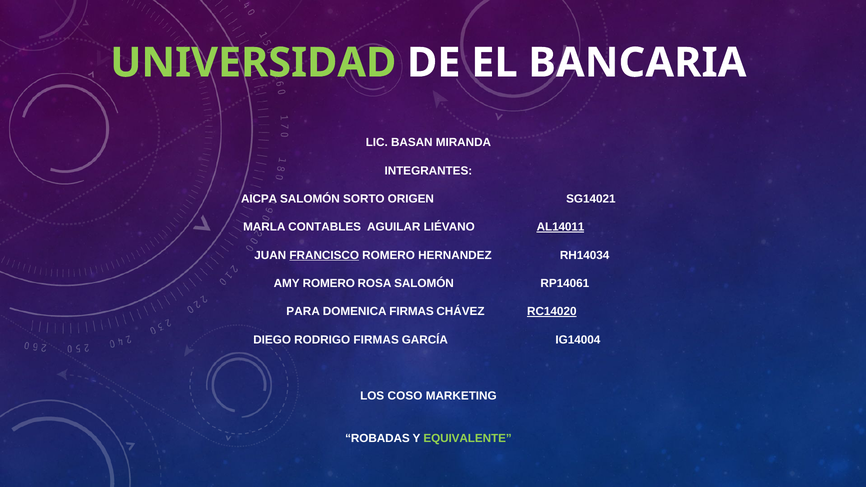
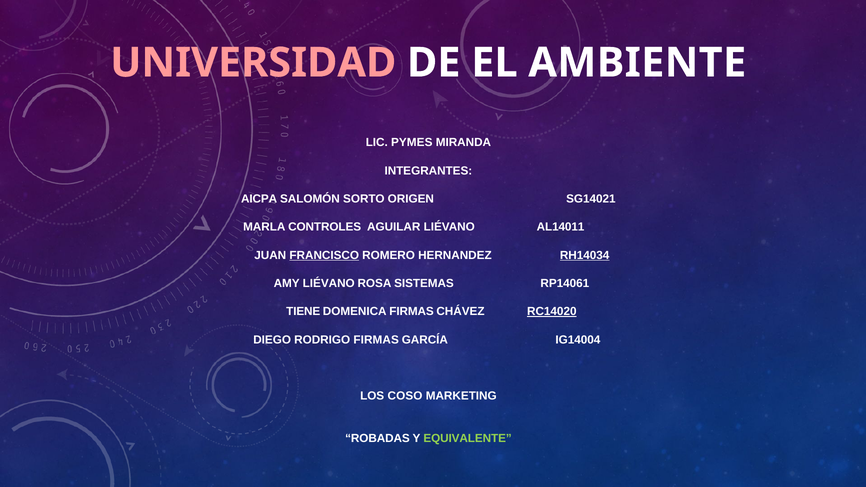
UNIVERSIDAD colour: light green -> pink (253, 63)
BANCARIA: BANCARIA -> AMBIENTE (637, 63)
BASAN: BASAN -> PYMES (412, 142)
CONTABLES: CONTABLES -> CONTROLES (325, 227)
AL14011 underline: present -> none (561, 227)
RH14034 underline: none -> present (585, 255)
AMY ROMERO: ROMERO -> LIÉVANO (329, 283)
ROSA SALOMÓN: SALOMÓN -> SISTEMAS (424, 283)
PARA: PARA -> TIENE (303, 312)
